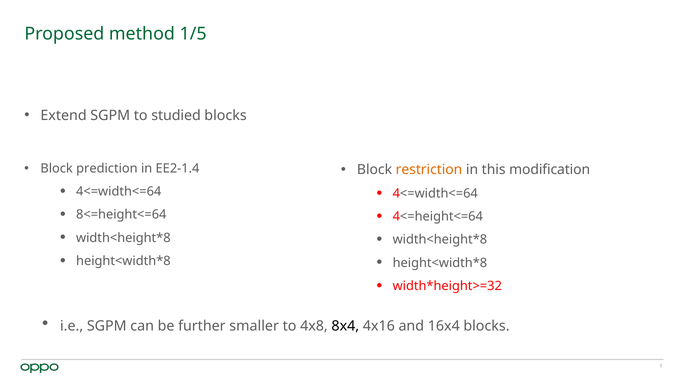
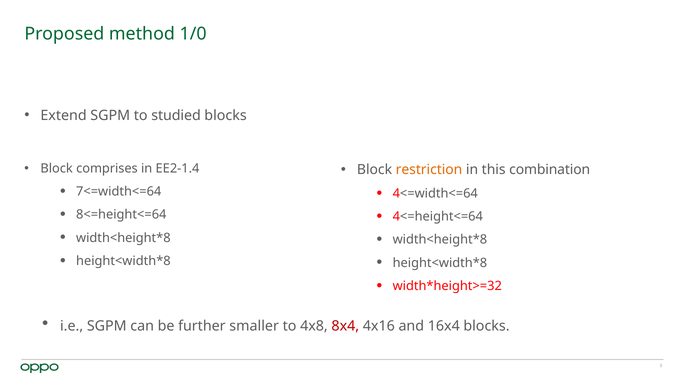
1/5: 1/5 -> 1/0 (193, 34)
prediction: prediction -> comprises (107, 169)
modification: modification -> combination (550, 170)
4<=width<=64: 4<=width<=64 -> 7<=width<=64 (119, 192)
8x4 colour: black -> red (345, 326)
